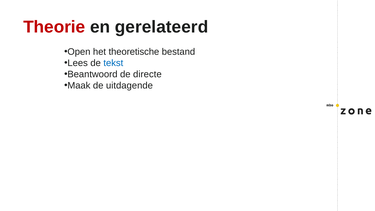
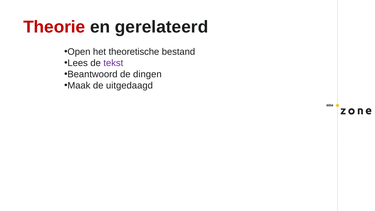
tekst colour: blue -> purple (113, 63)
directe: directe -> dingen (147, 74)
uitdagende: uitdagende -> uitgedaagd (129, 85)
